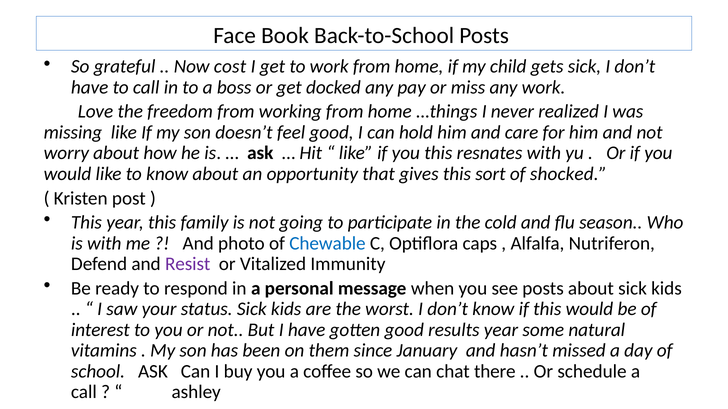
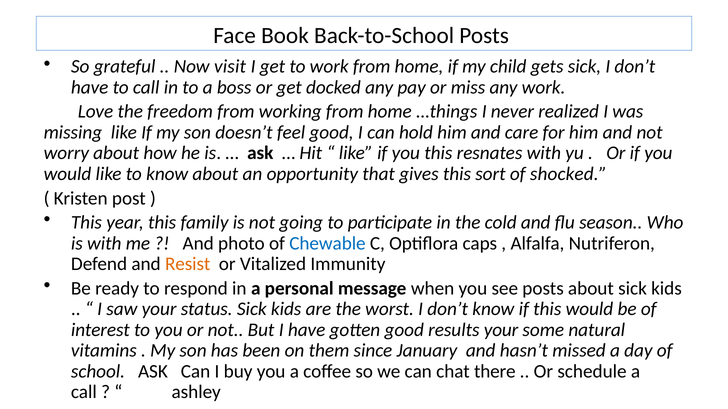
cost: cost -> visit (230, 67)
Resist colour: purple -> orange (188, 264)
results year: year -> your (501, 330)
